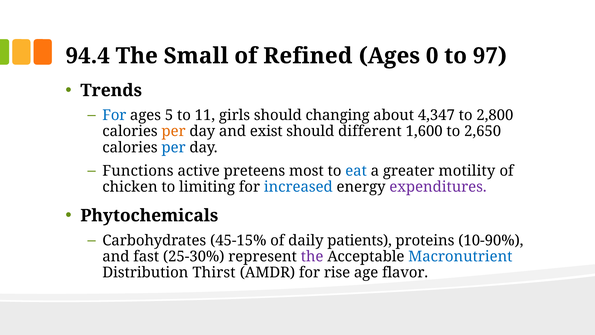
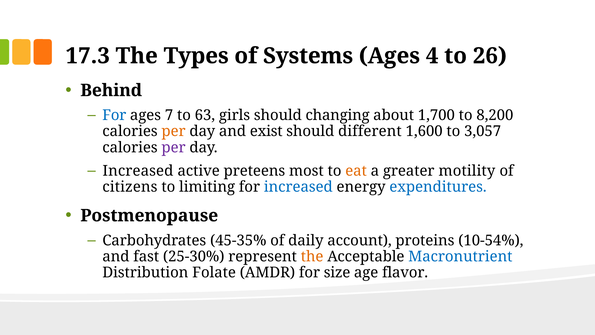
94.4: 94.4 -> 17.3 (88, 56)
Small: Small -> Types (196, 56)
Refined: Refined -> Systems (308, 56)
0: 0 -> 4 (432, 56)
97: 97 -> 26 (490, 56)
Trends: Trends -> Behind (111, 90)
5: 5 -> 7 (169, 115)
11: 11 -> 63 (205, 115)
4,347: 4,347 -> 1,700 (436, 115)
2,800: 2,800 -> 8,200 (495, 115)
2,650: 2,650 -> 3,057 (483, 131)
per colour: blue -> purple (174, 147)
Functions: Functions -> Increased (138, 171)
eat colour: blue -> orange (356, 171)
chicken: chicken -> citizens (130, 187)
expenditures colour: purple -> blue (438, 187)
Phytochemicals: Phytochemicals -> Postmenopause (149, 215)
45-15%: 45-15% -> 45-35% (238, 240)
patients: patients -> account (360, 240)
10-90%: 10-90% -> 10-54% (491, 240)
the colour: purple -> orange (312, 256)
Thirst: Thirst -> Folate (214, 272)
rise: rise -> size (337, 272)
